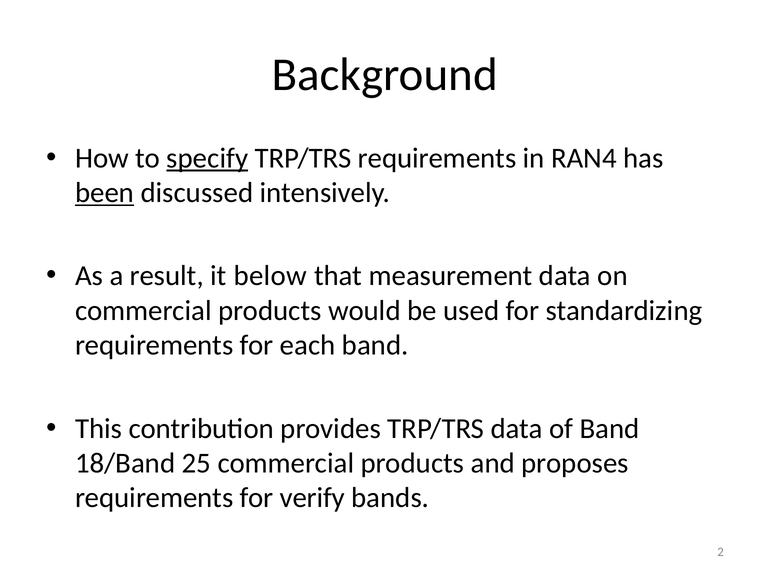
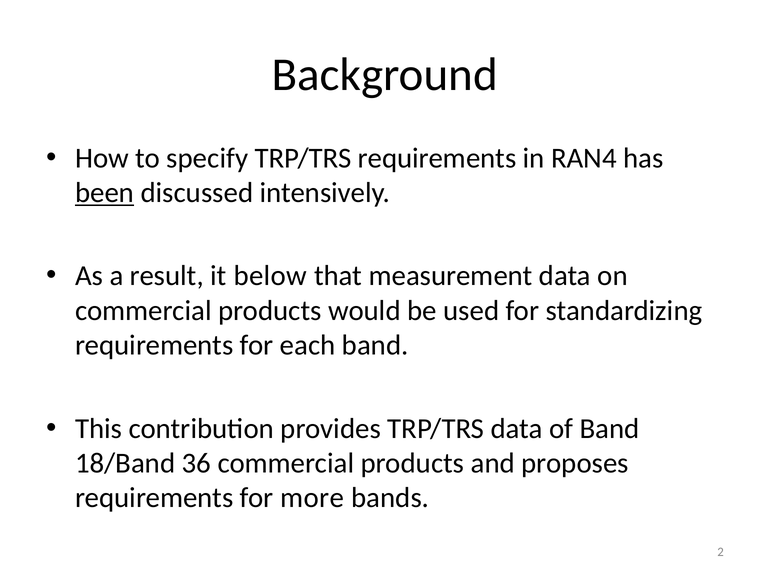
specify underline: present -> none (207, 158)
25: 25 -> 36 (196, 463)
verify: verify -> more (312, 497)
